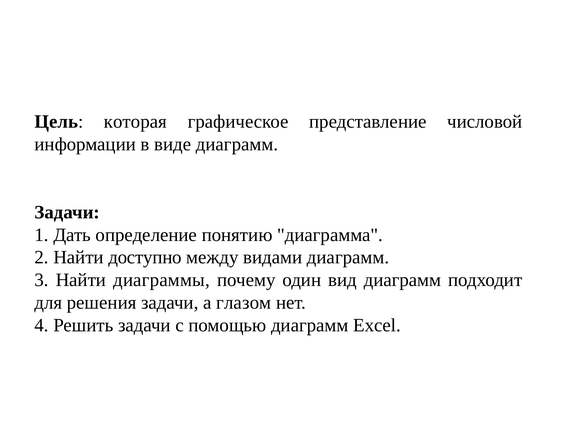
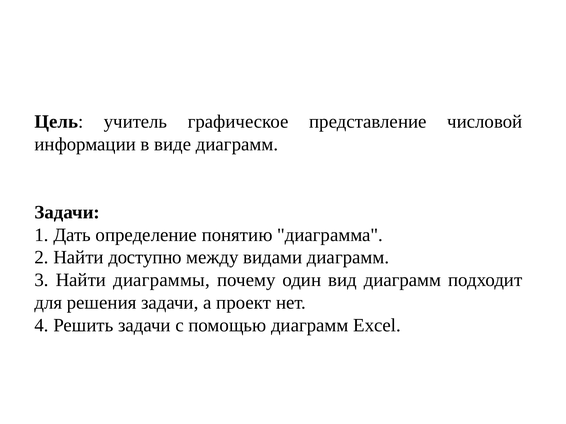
которая: которая -> учитель (136, 122)
глазом: глазом -> проект (244, 303)
